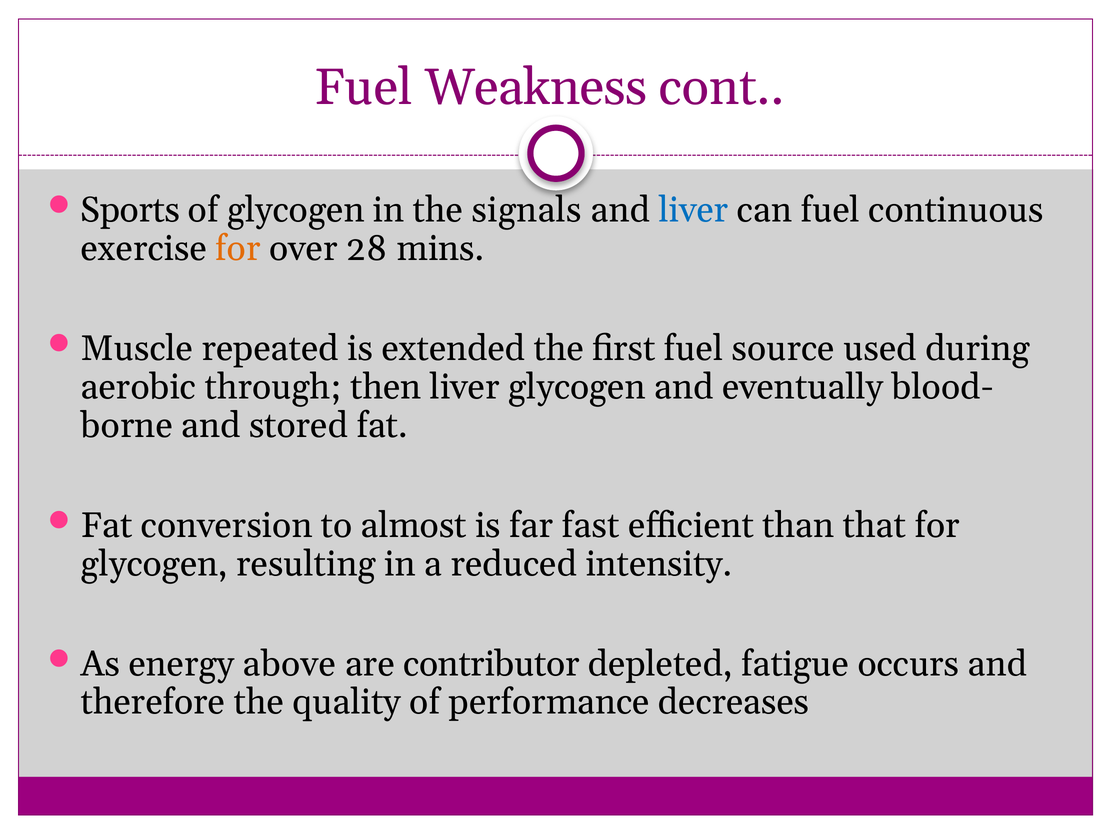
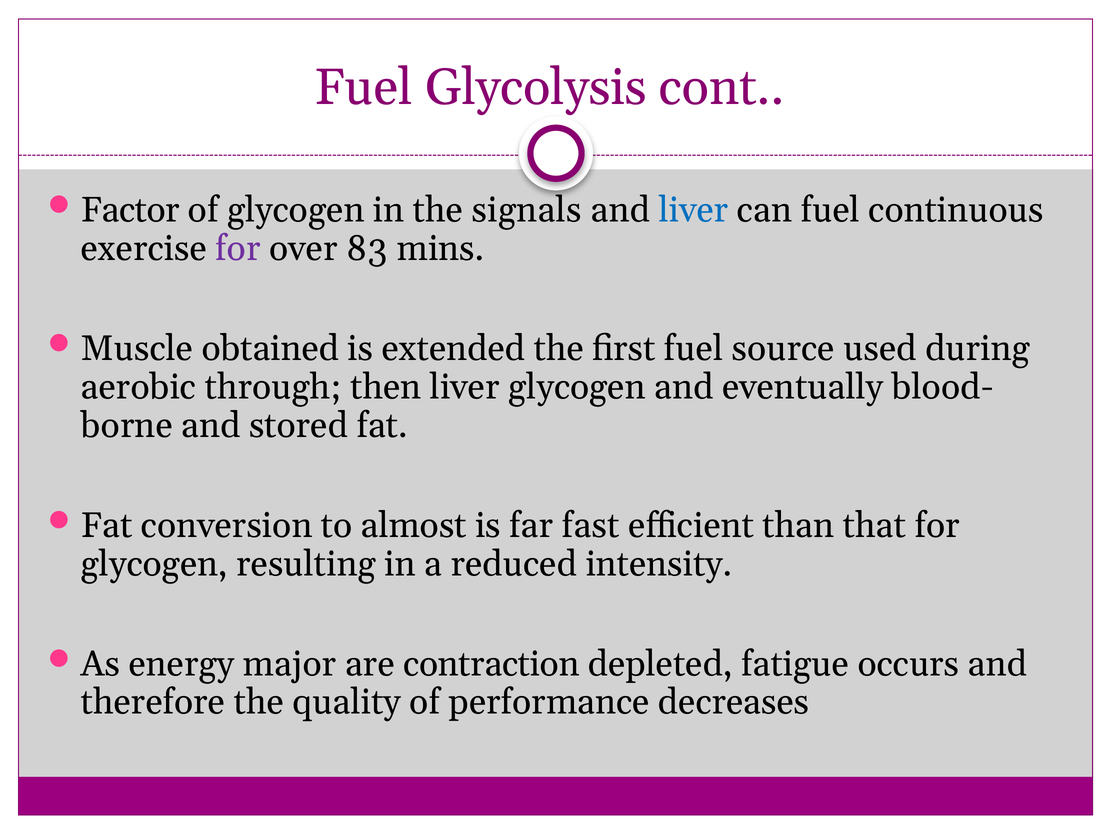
Weakness: Weakness -> Glycolysis (536, 88)
Sports: Sports -> Factor (130, 210)
for colour: orange -> purple (238, 249)
28: 28 -> 83 (367, 249)
repeated: repeated -> obtained (270, 349)
above: above -> major (290, 664)
contributor: contributor -> contraction (491, 664)
